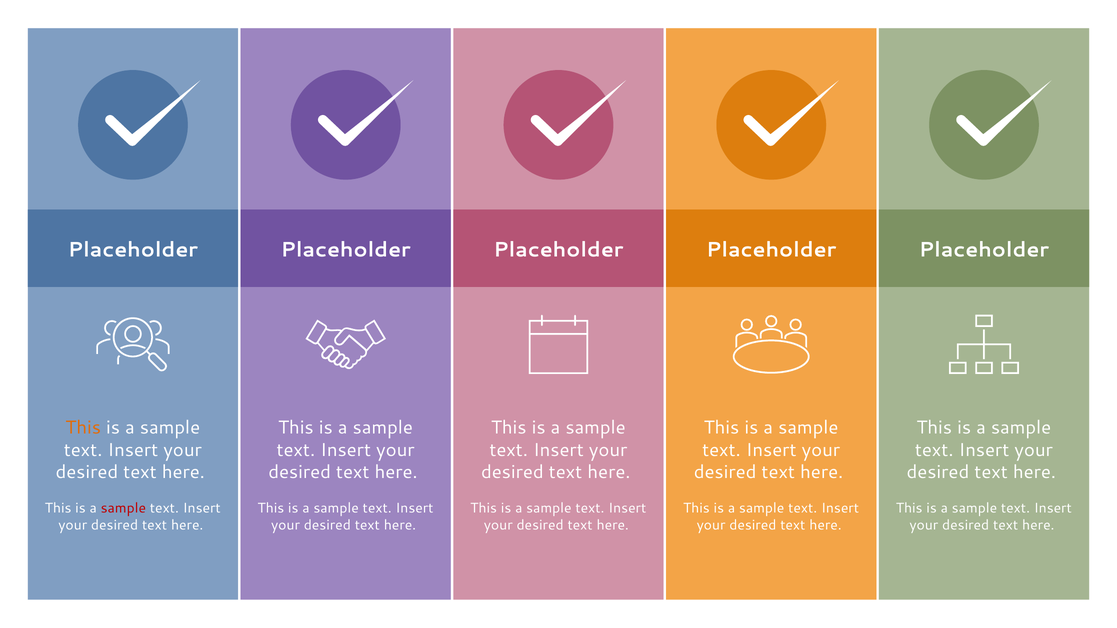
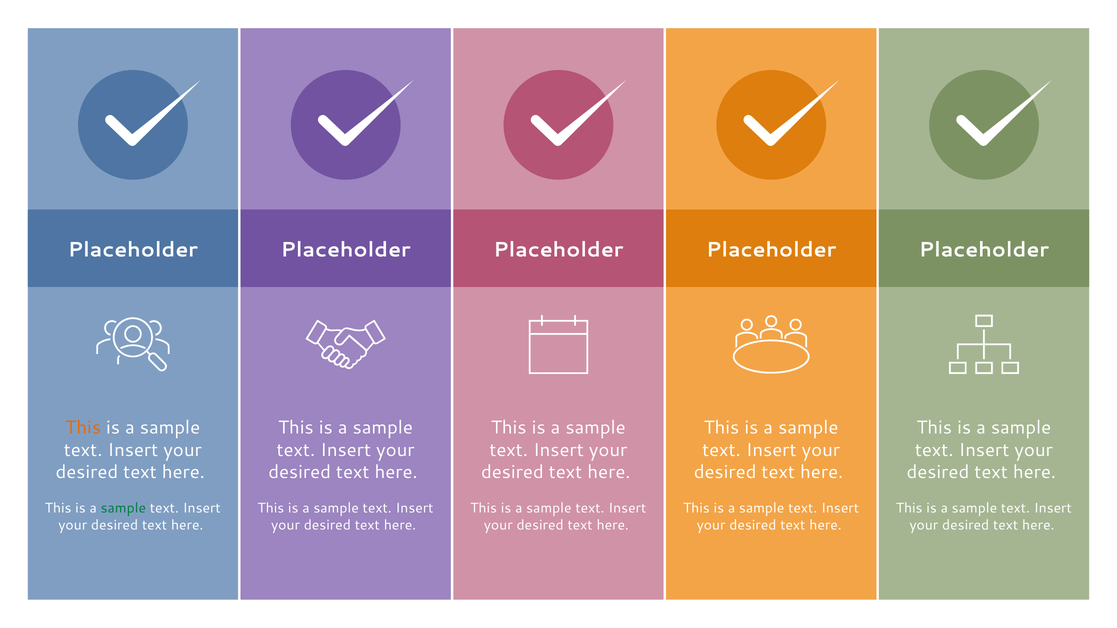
sample colour: red -> green (123, 509)
